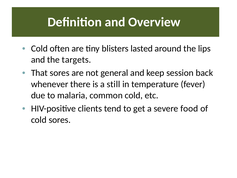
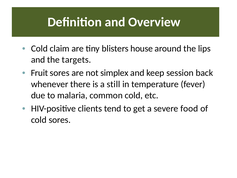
often: often -> claim (60, 48)
lasted: lasted -> house (142, 48)
That: That -> Fruit (39, 73)
general: general -> simplex (114, 73)
